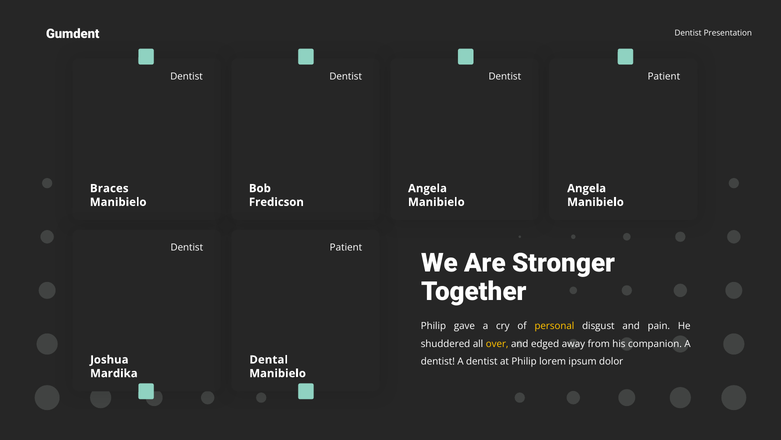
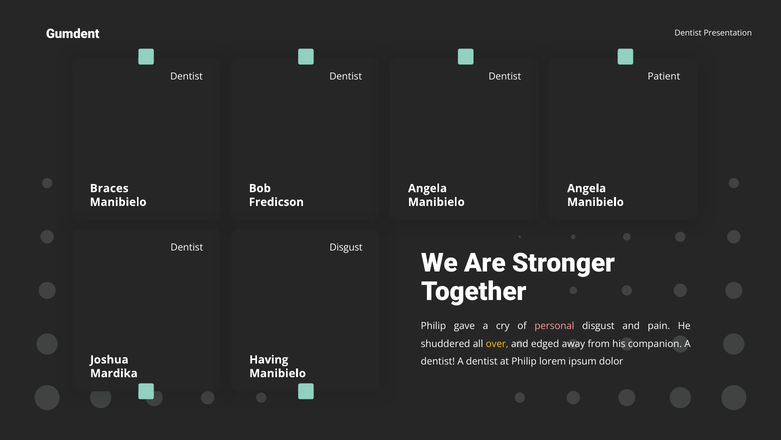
Patient: Patient -> Disgust (346, 247)
personal colour: yellow -> pink (554, 326)
Dental: Dental -> Having (269, 359)
